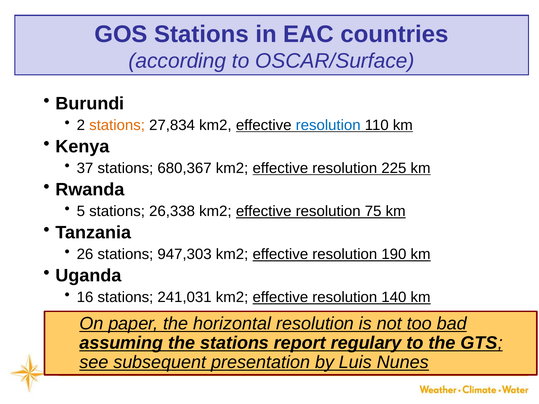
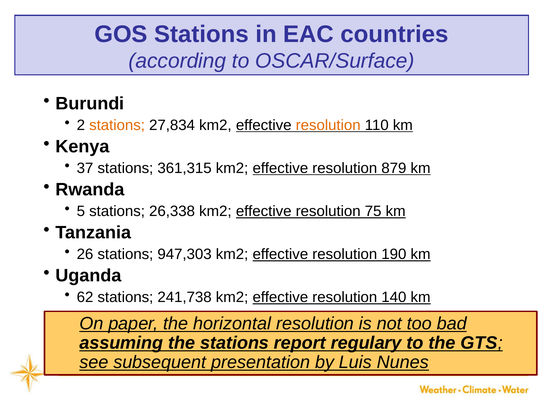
resolution colour: blue -> orange (328, 125)
680,367: 680,367 -> 361,315 (185, 168)
225: 225 -> 879 (394, 168)
16: 16 -> 62 (85, 297)
241,031: 241,031 -> 241,738 (185, 297)
